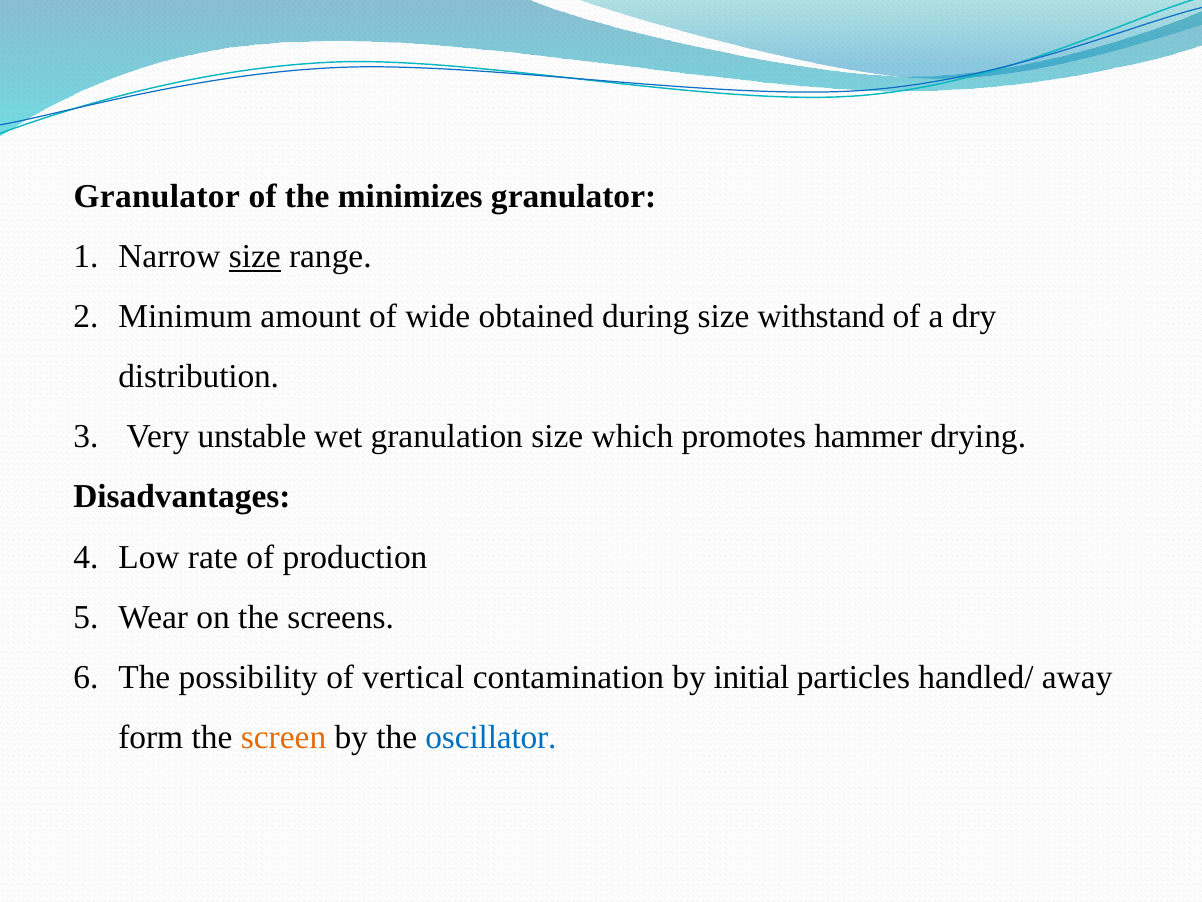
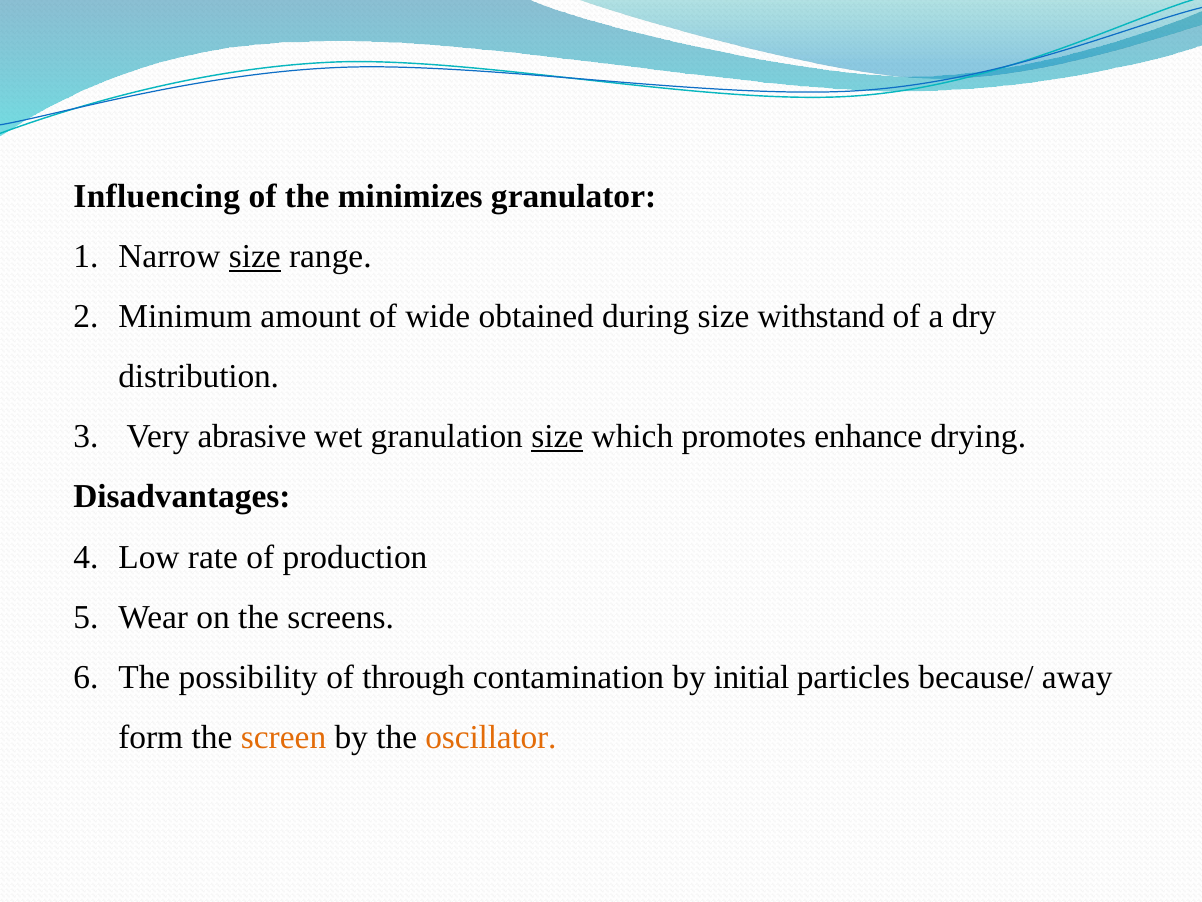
Granulator: Granulator -> Influencing (157, 196)
unstable: unstable -> abrasive (252, 437)
size underline: none -> present (557, 437)
hammer: hammer -> enhance (868, 437)
vertical: vertical -> through (414, 677)
handled/: handled/ -> because/ (976, 677)
oscillator colour: blue -> orange (491, 737)
